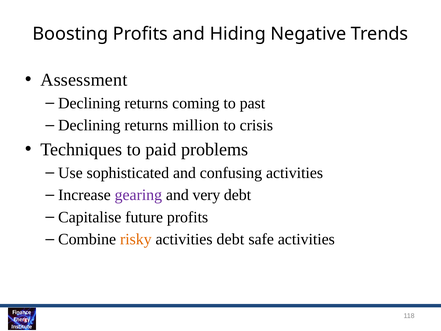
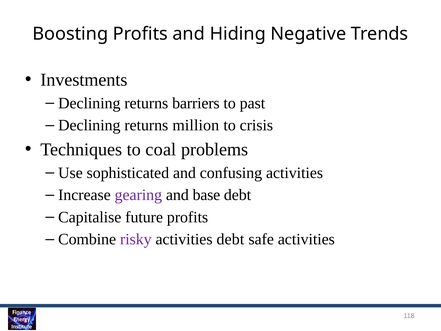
Assessment: Assessment -> Investments (84, 80)
coming: coming -> barriers (196, 103)
paid: paid -> coal (161, 149)
very: very -> base (206, 195)
risky colour: orange -> purple (136, 239)
